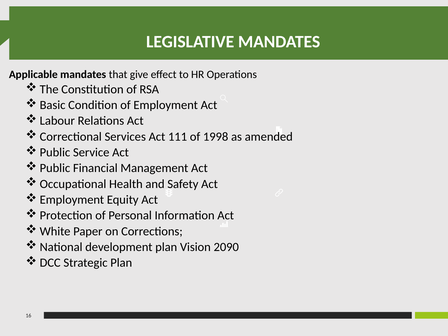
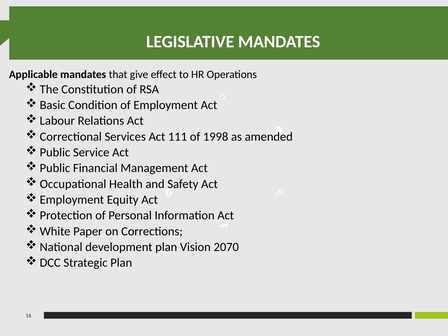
2090: 2090 -> 2070 (226, 247)
